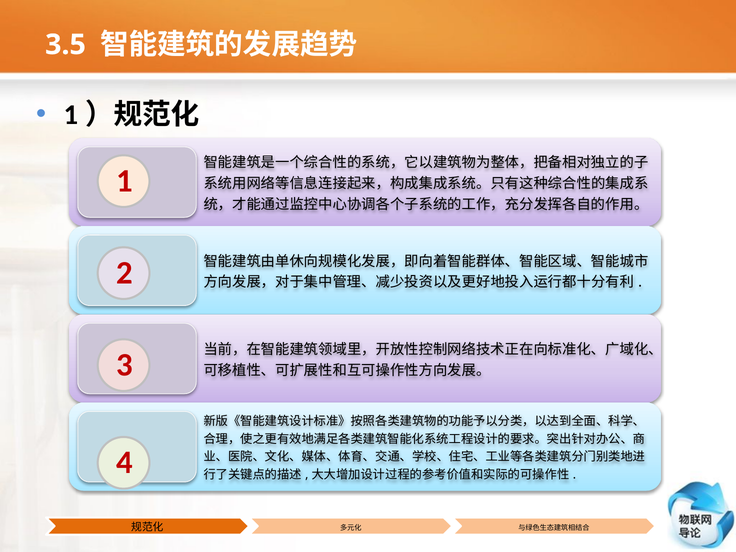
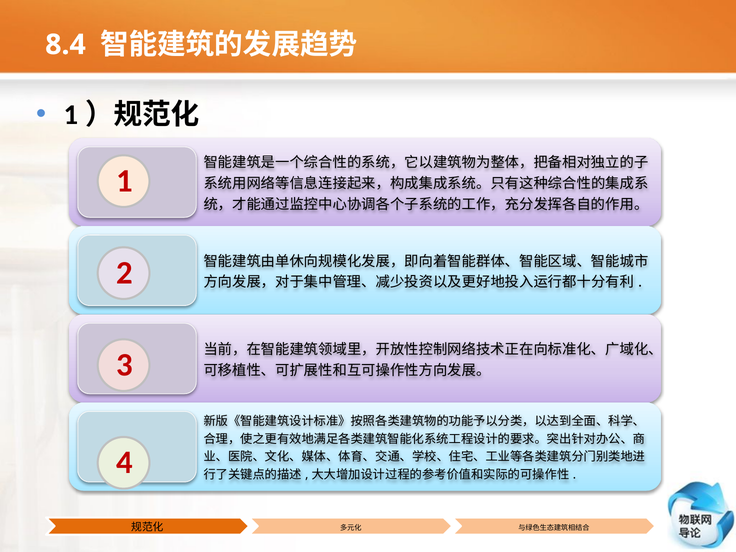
3.5: 3.5 -> 8.4 (65, 45)
